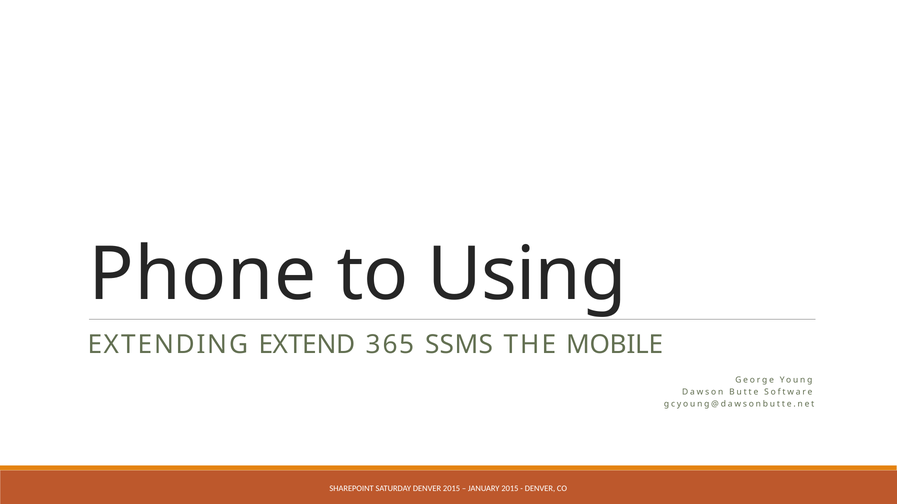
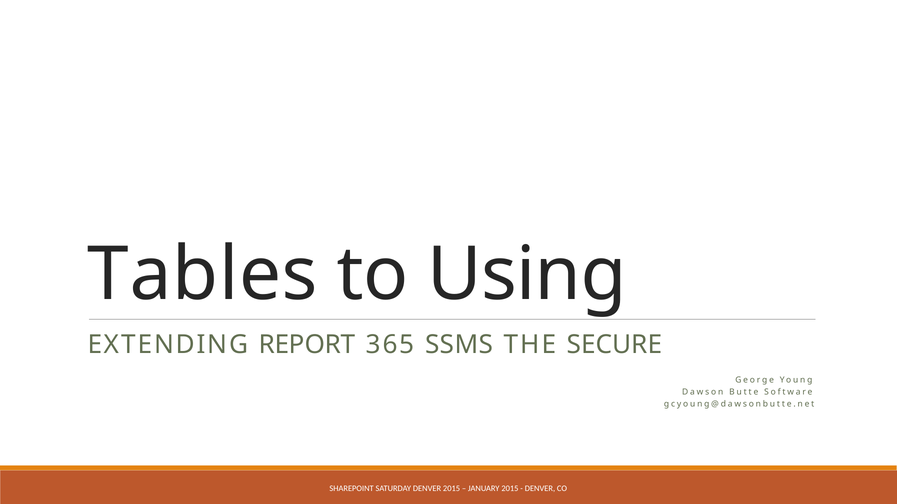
Phone: Phone -> Tables (203, 275)
EXTEND: EXTEND -> REPORT (307, 345)
MOBILE: MOBILE -> SECURE (615, 345)
